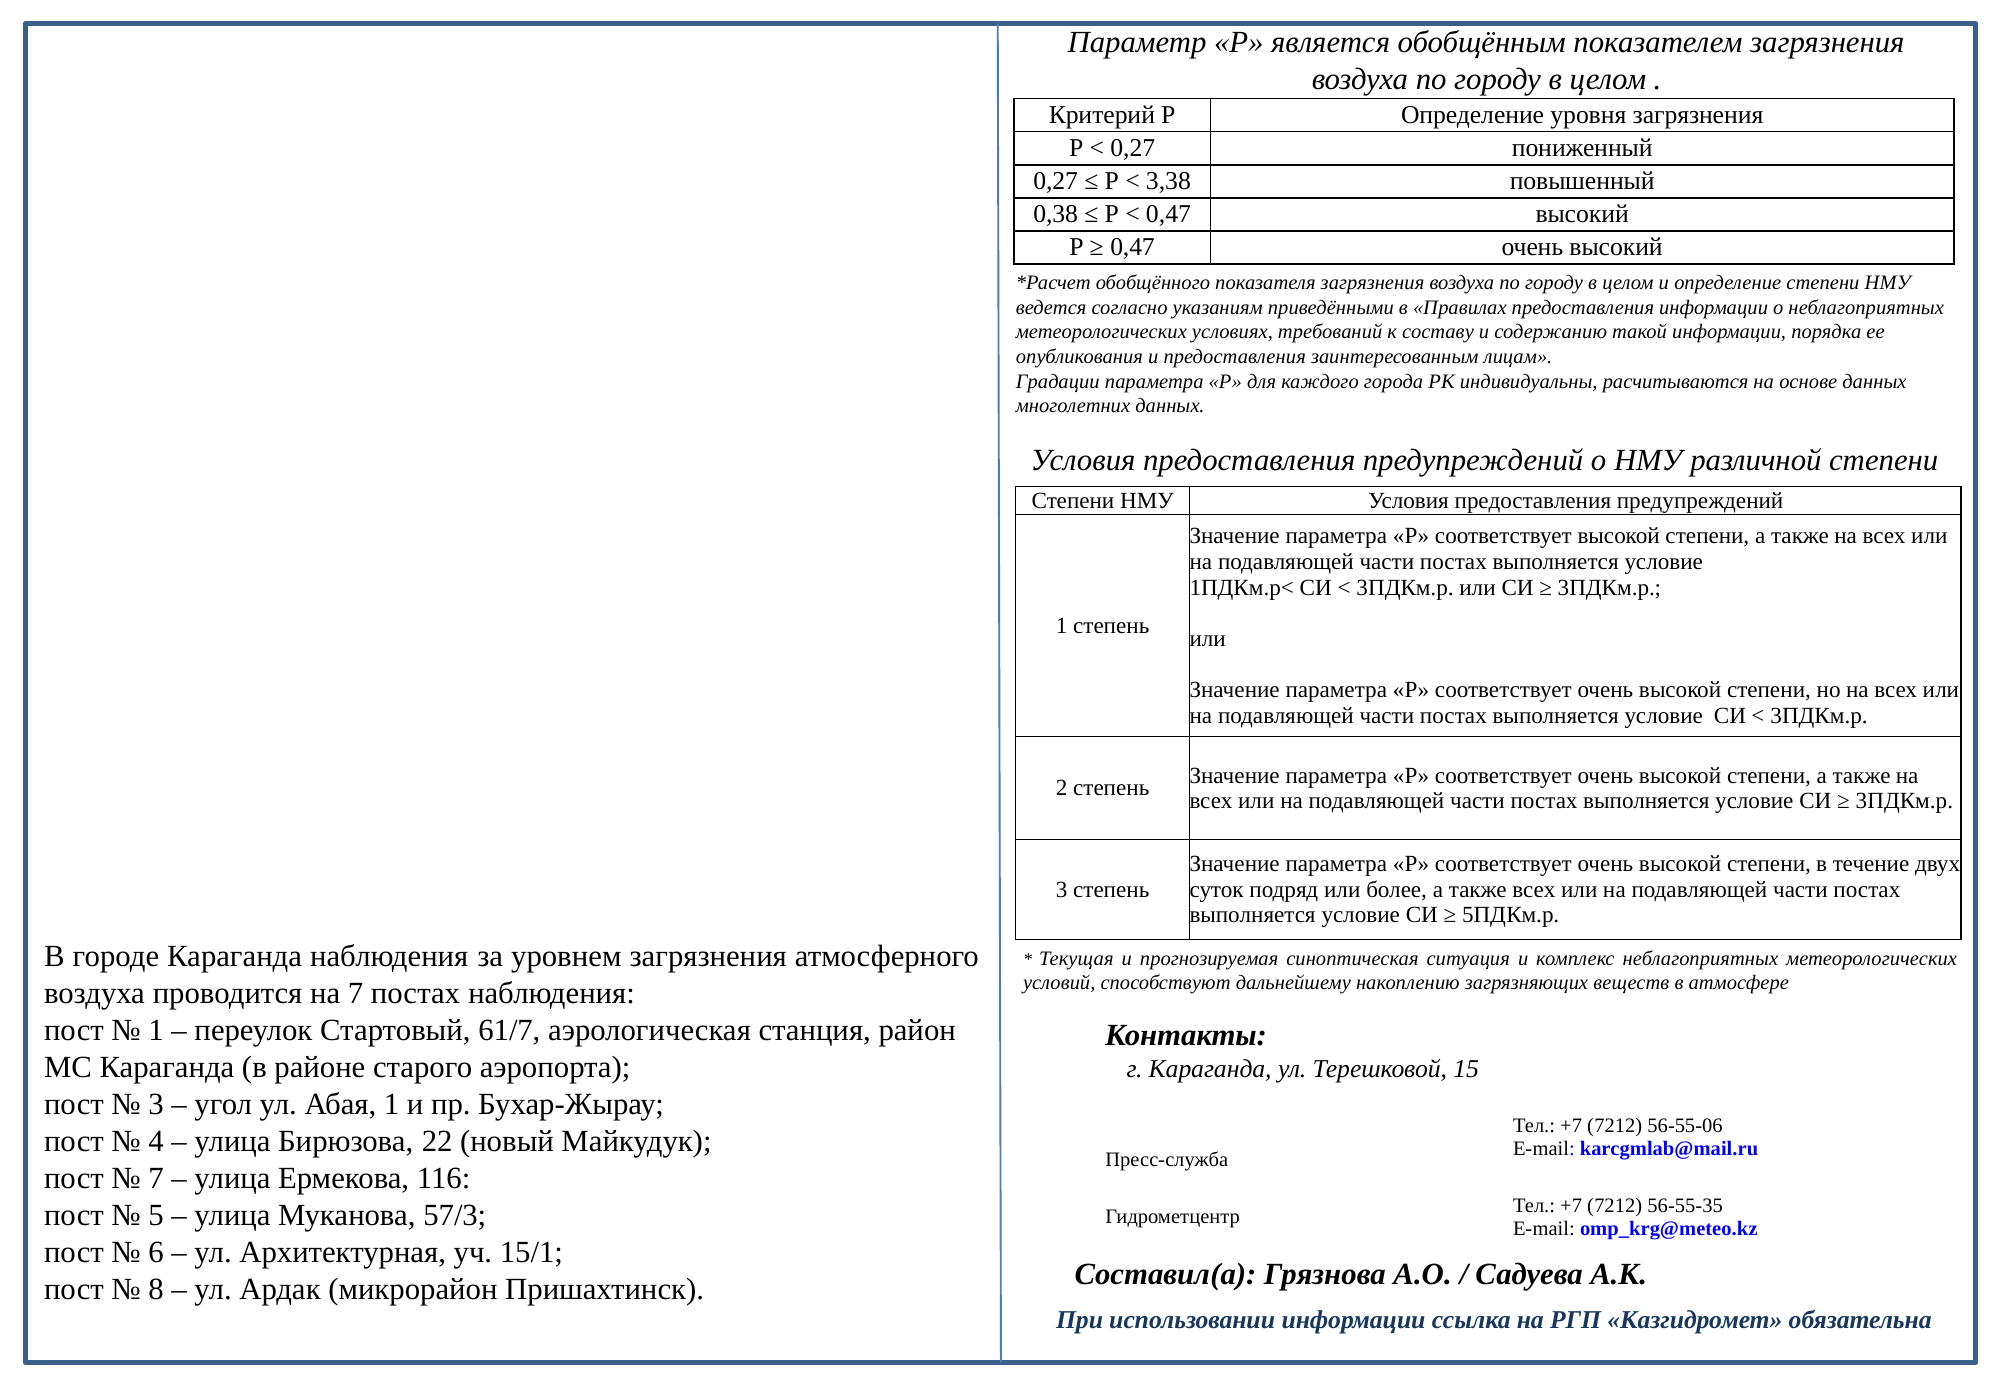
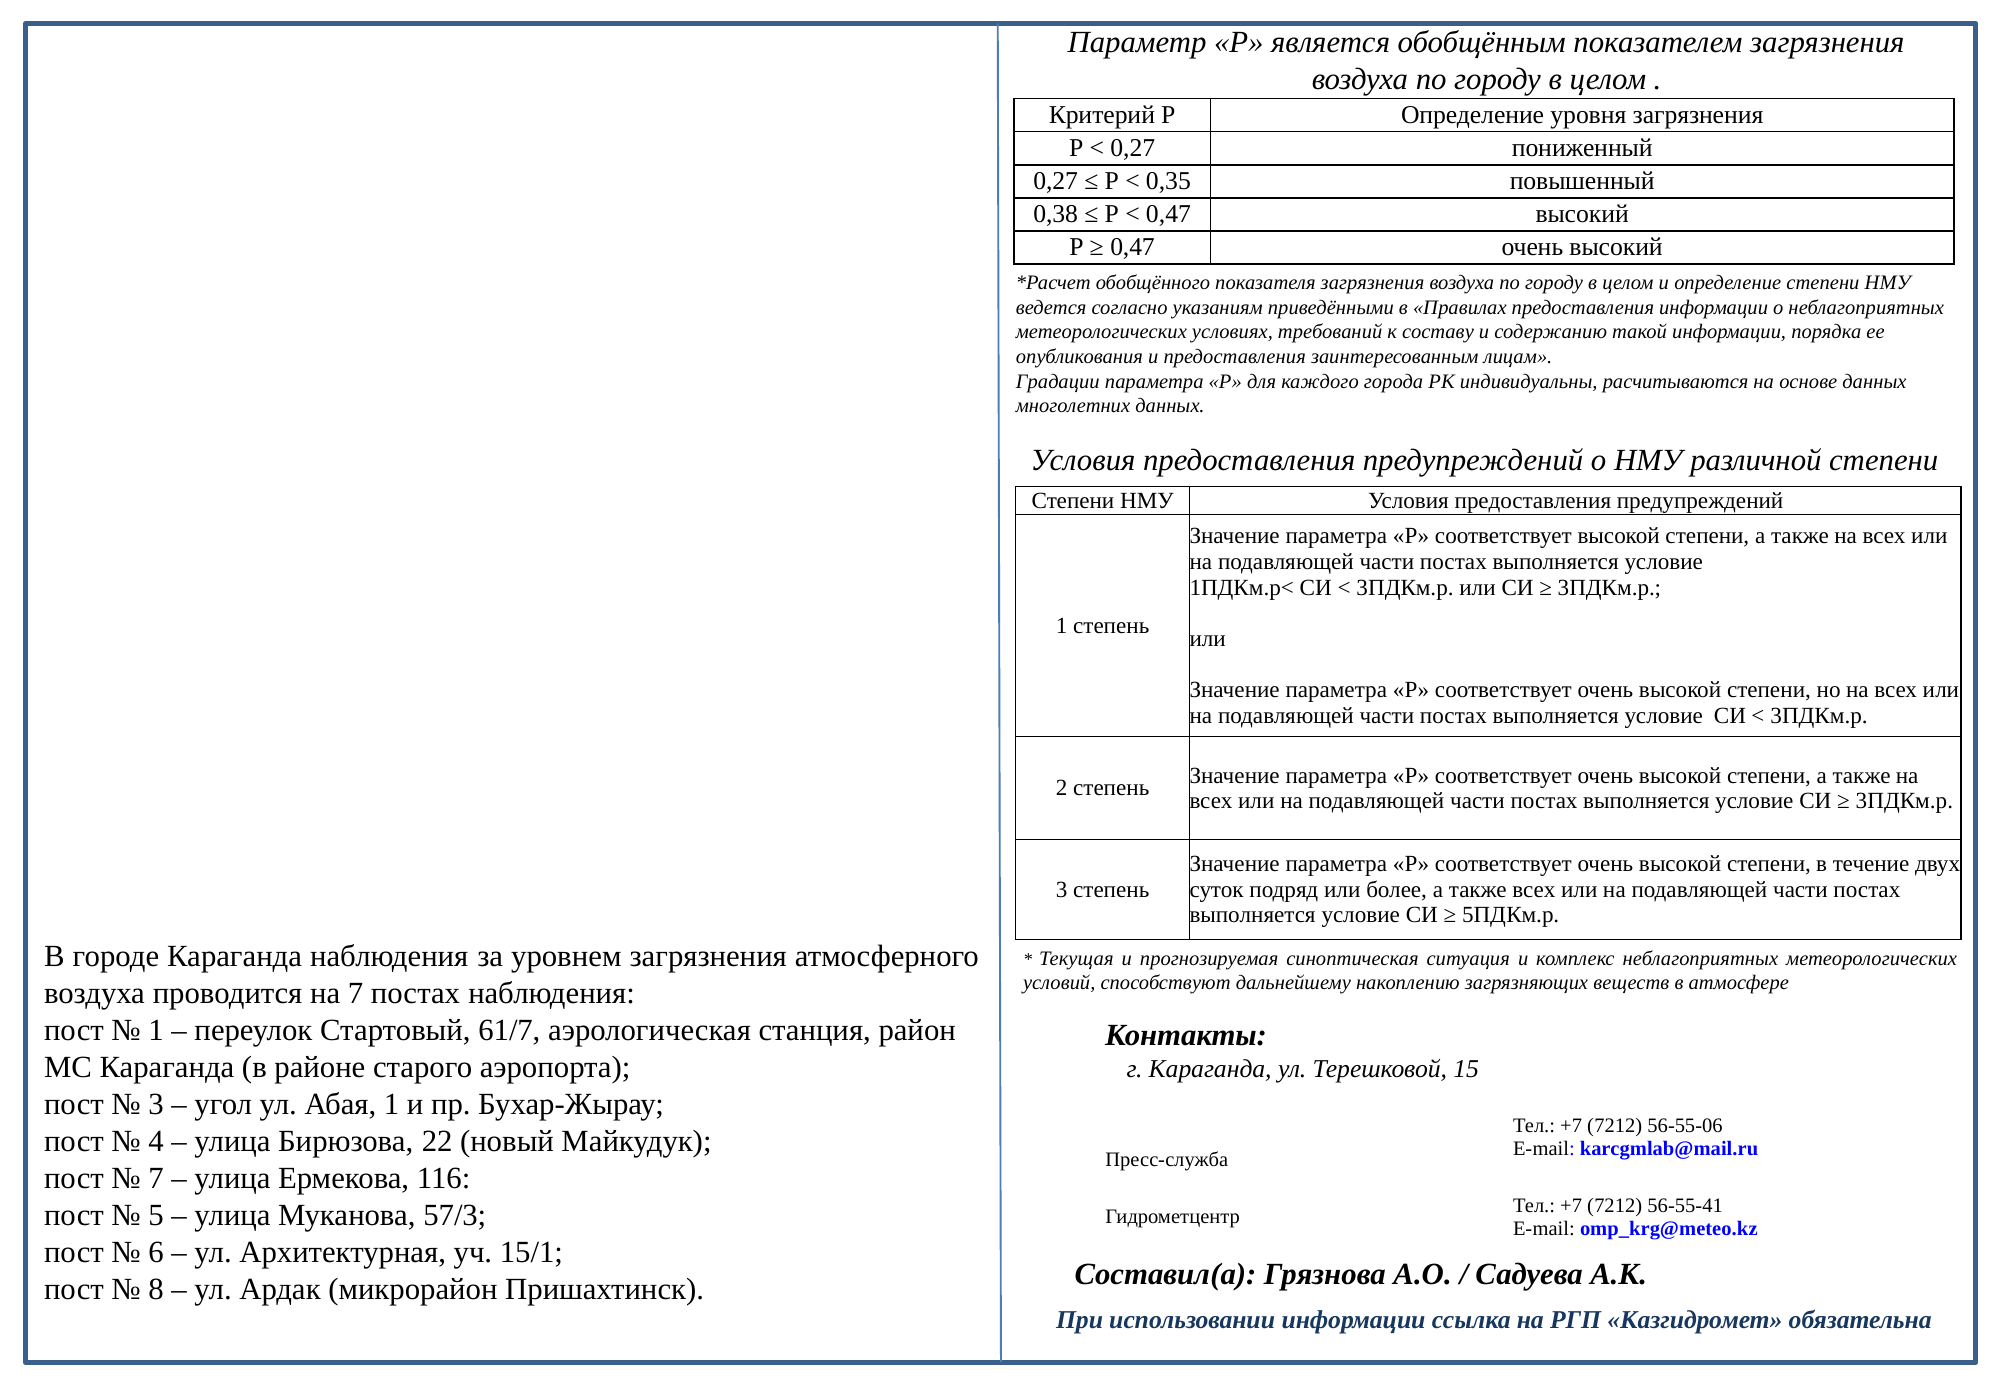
3,38: 3,38 -> 0,35 (1168, 181)
56-55-35: 56-55-35 -> 56-55-41 (1685, 1205)
